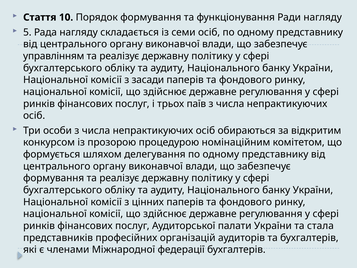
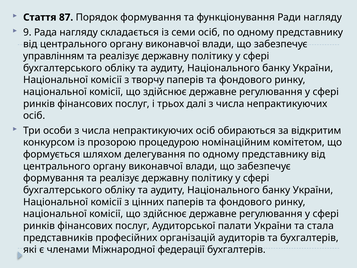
10: 10 -> 87 (66, 17)
5: 5 -> 9 (27, 32)
засади: засади -> творчу (148, 80)
паїв: паїв -> далі (196, 104)
